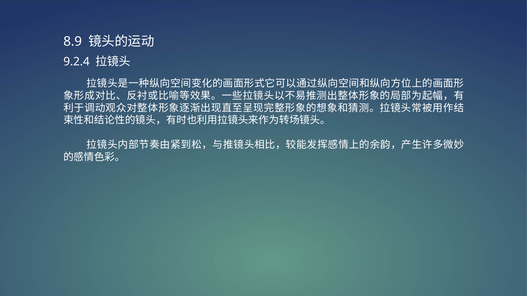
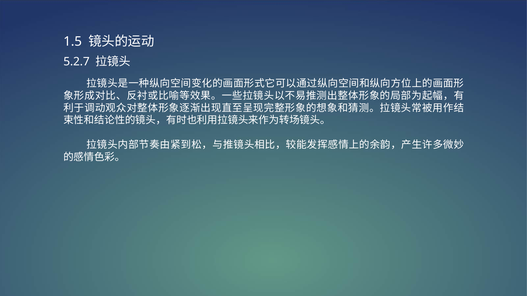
8.9: 8.9 -> 1.5 (73, 42)
9.2.4: 9.2.4 -> 5.2.7 (76, 62)
